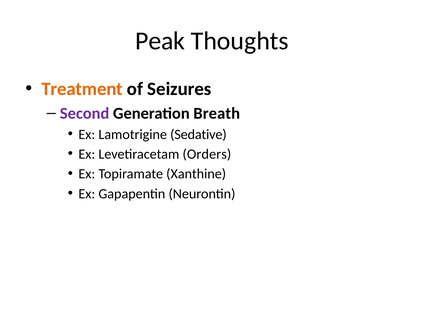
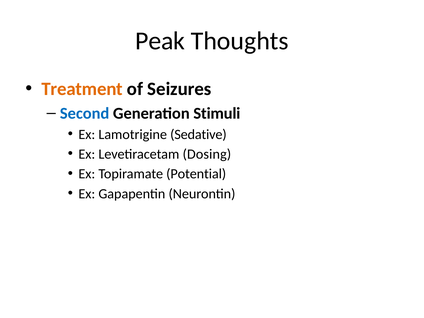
Second colour: purple -> blue (85, 113)
Breath: Breath -> Stimuli (217, 113)
Orders: Orders -> Dosing (207, 154)
Xanthine: Xanthine -> Potential (196, 174)
